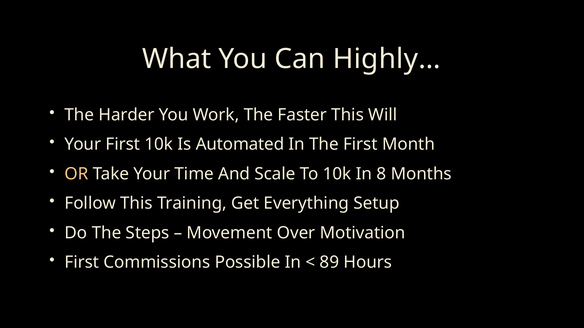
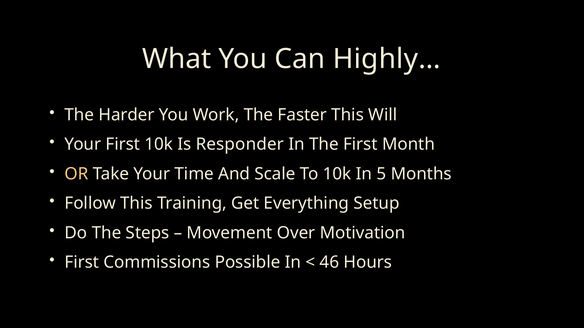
Automated: Automated -> Responder (240, 145)
8: 8 -> 5 (381, 174)
89: 89 -> 46 (329, 263)
